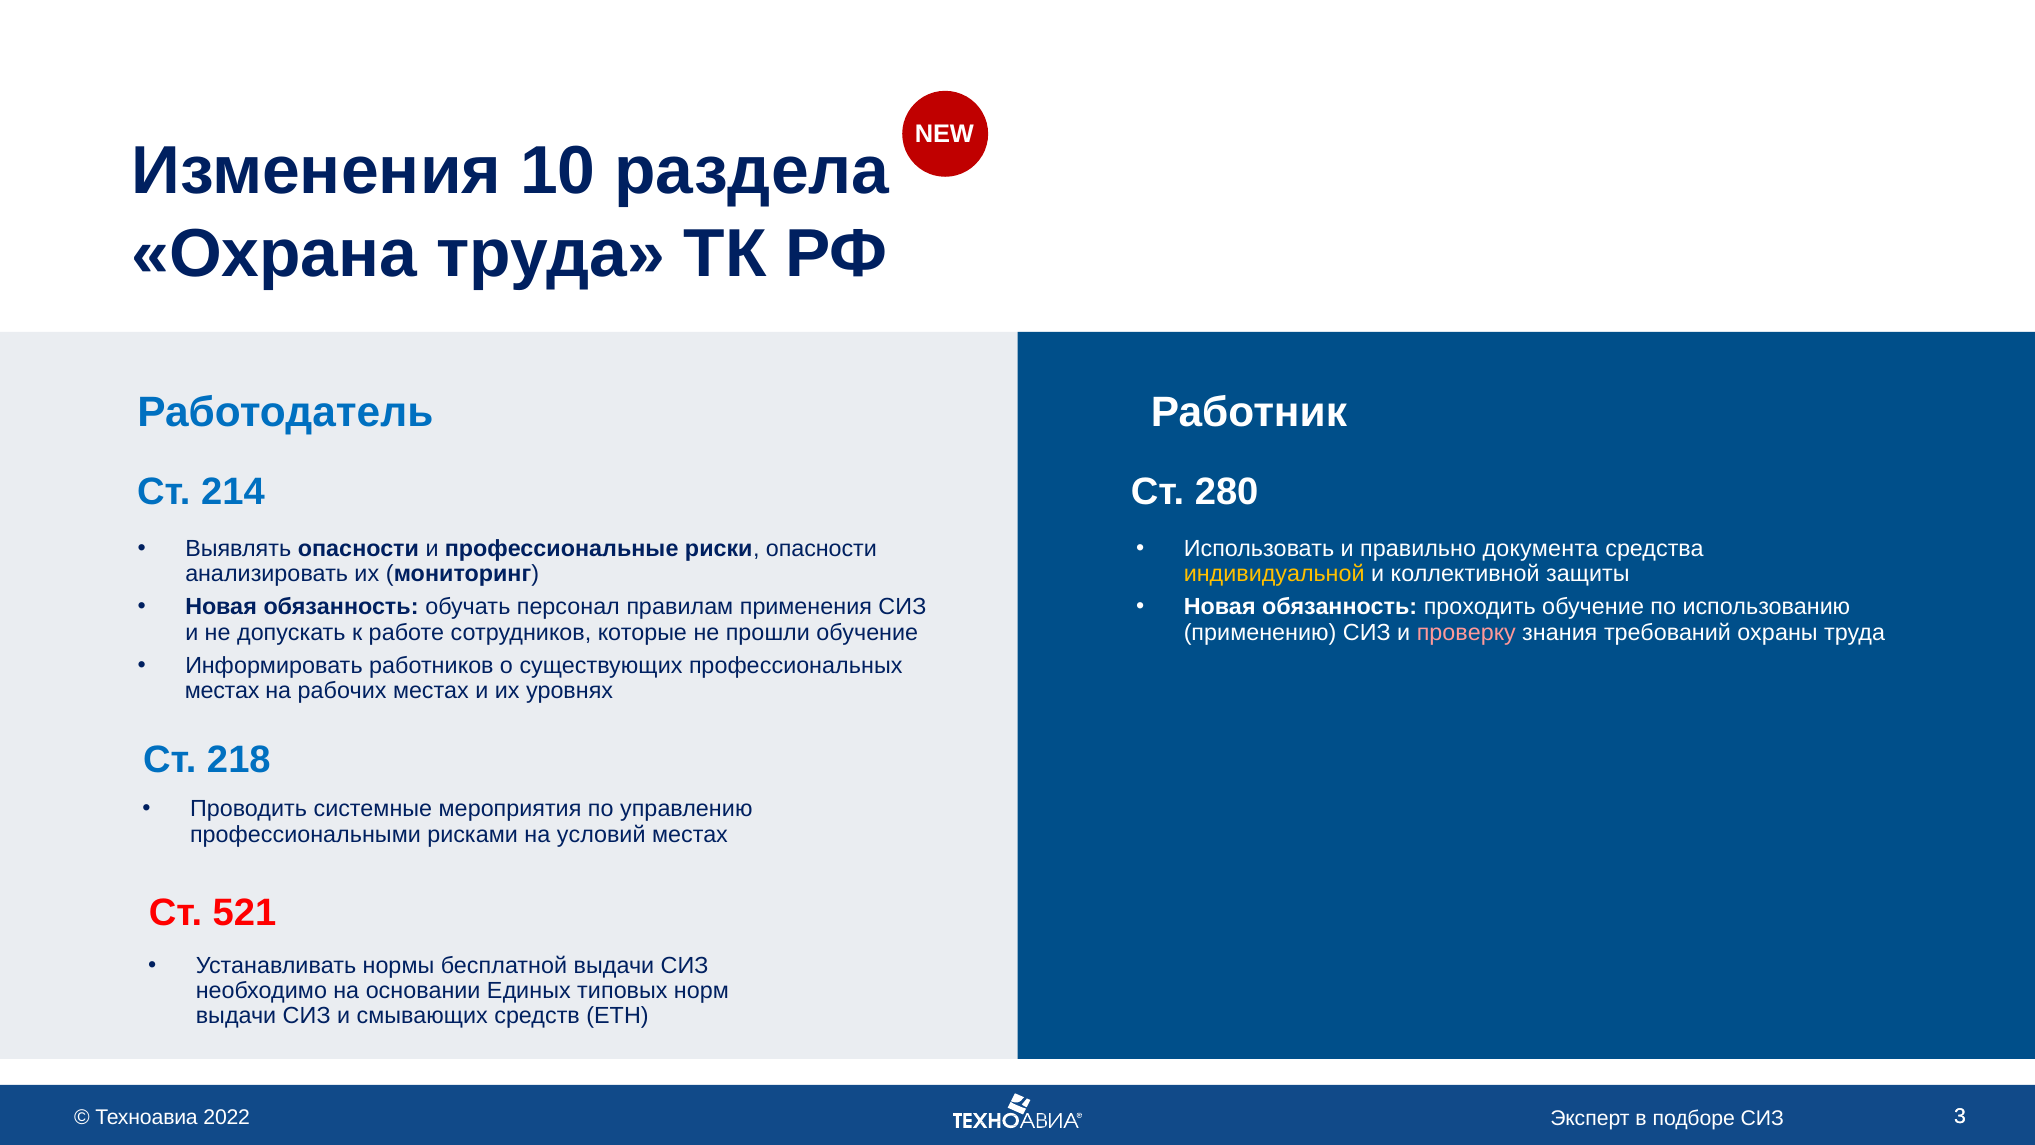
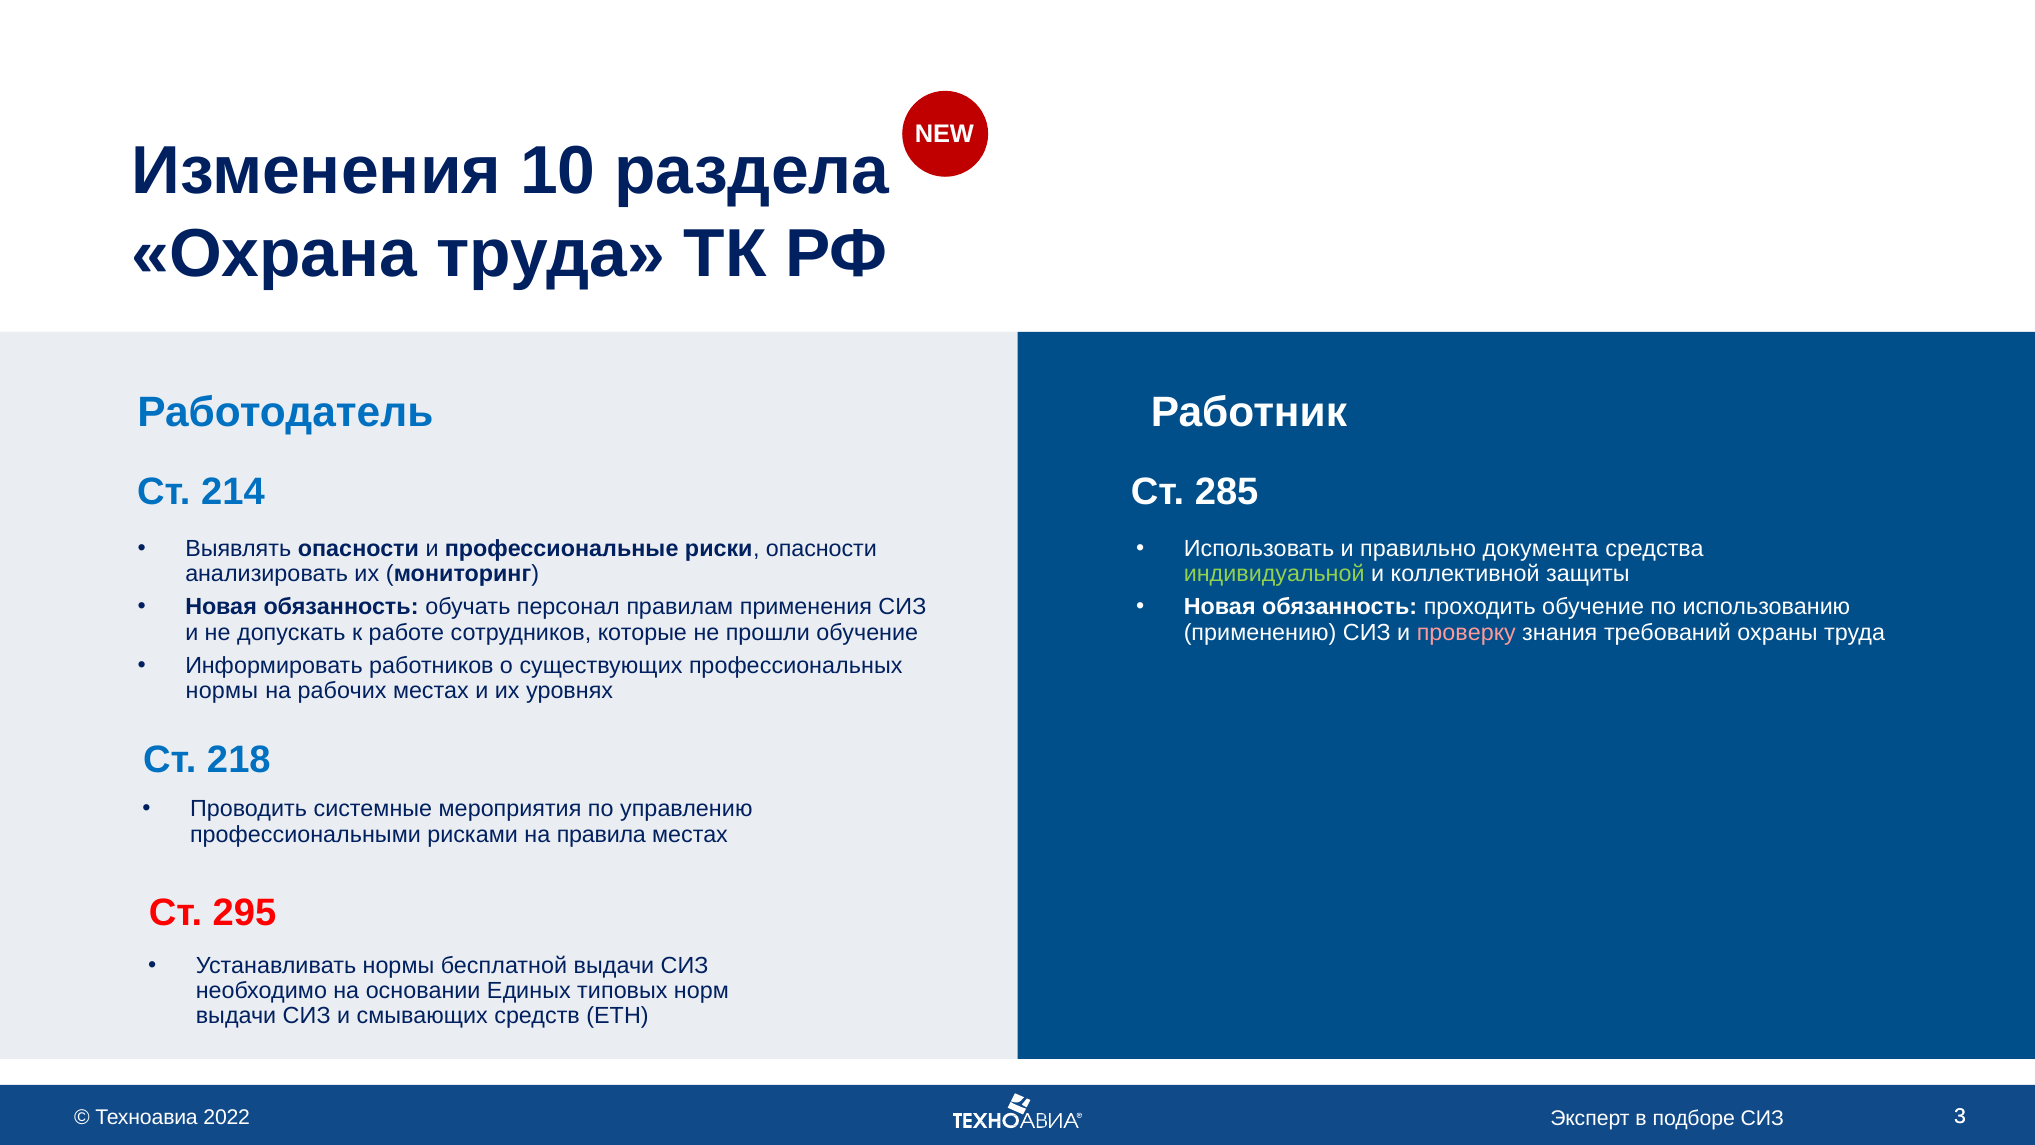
280: 280 -> 285 (1227, 492)
индивидуальной colour: yellow -> light green (1274, 574)
местах: местах -> нормы (222, 691)
условий: условий -> правила (601, 834)
521: 521 -> 295 (244, 913)
